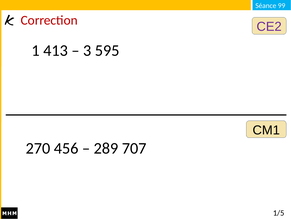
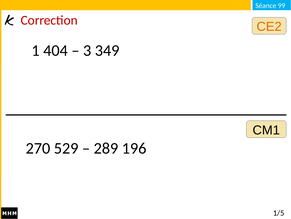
CE2 colour: purple -> orange (269, 27)
413: 413 -> 404 (56, 50)
595: 595 -> 349 (107, 50)
456: 456 -> 529 (66, 148)
707: 707 -> 196 (134, 148)
